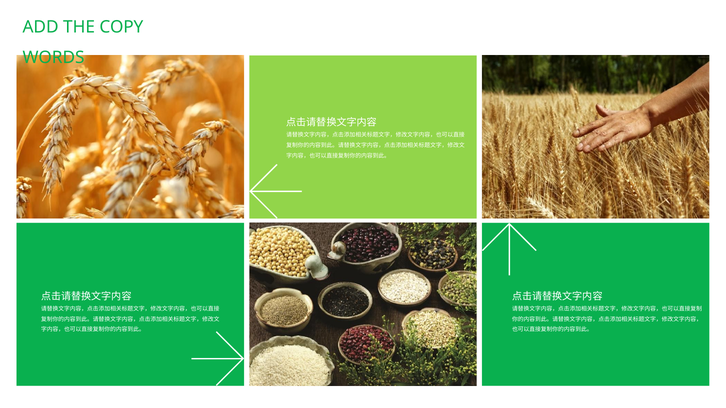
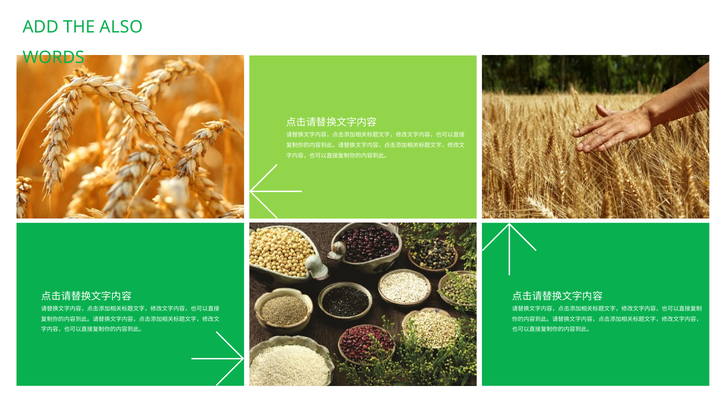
COPY: COPY -> ALSO (121, 27)
